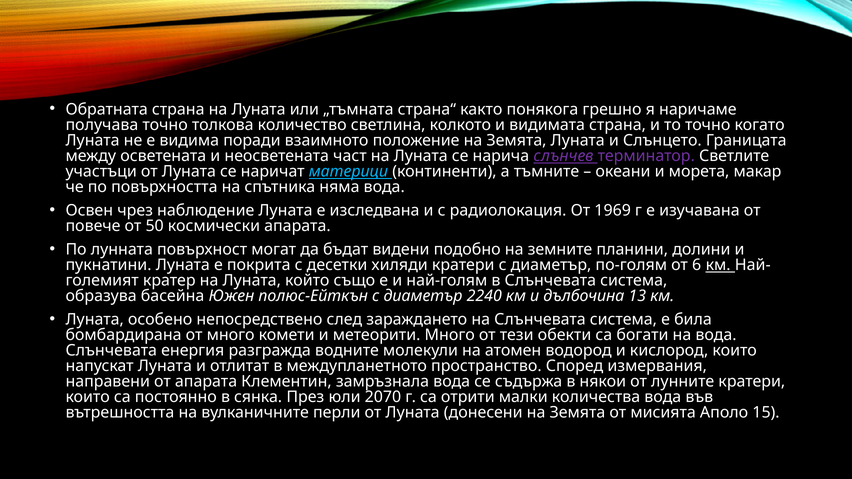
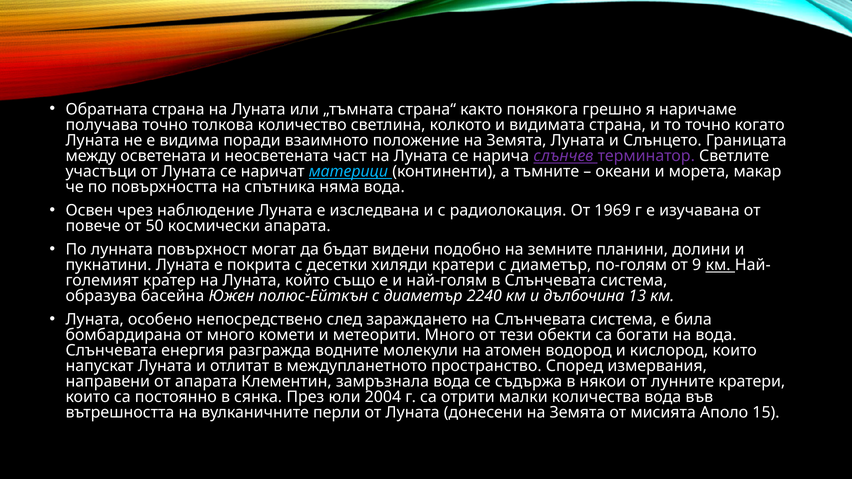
6: 6 -> 9 (697, 265)
2070: 2070 -> 2004 (383, 397)
